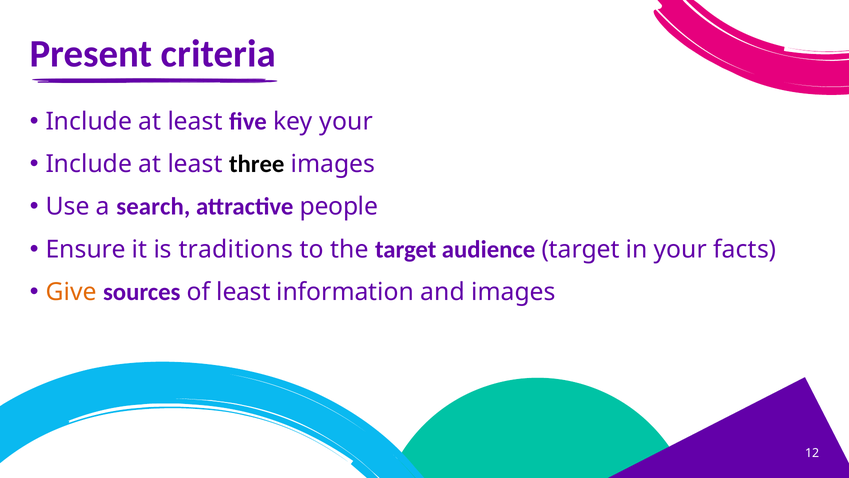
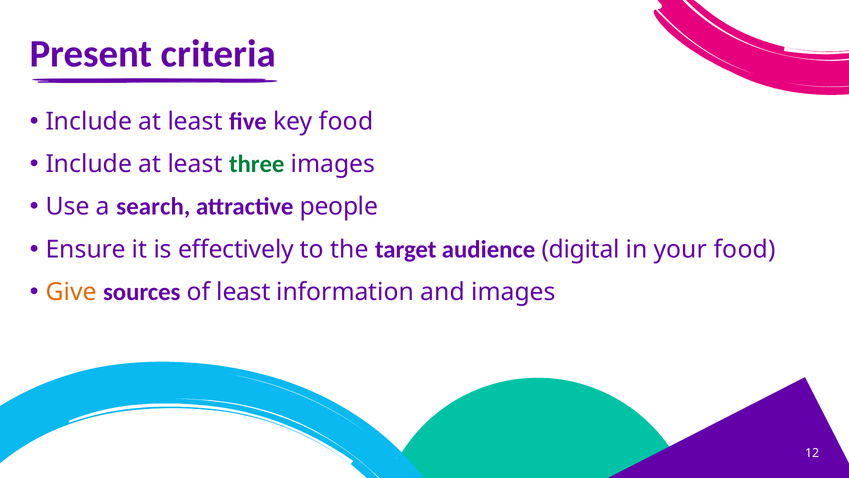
key your: your -> food (346, 121)
three colour: black -> green (257, 164)
traditions: traditions -> effectively (236, 249)
audience target: target -> digital (581, 249)
your facts: facts -> food (745, 249)
